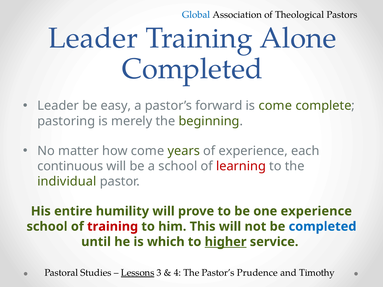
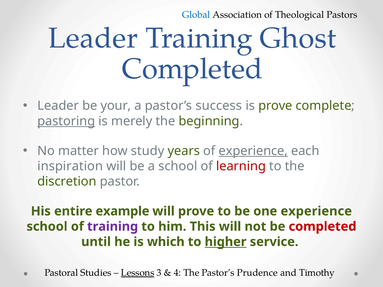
Alone: Alone -> Ghost (298, 38)
easy: easy -> your (116, 106)
forward: forward -> success (219, 106)
is come: come -> prove (275, 106)
pastoring underline: none -> present (66, 121)
how come: come -> study (148, 151)
experience underline: none -> present (253, 151)
continuous: continuous -> inspiration (70, 166)
individual: individual -> discretion (67, 182)
humility: humility -> example (122, 211)
training colour: red -> purple (113, 227)
completed colour: blue -> red (323, 227)
